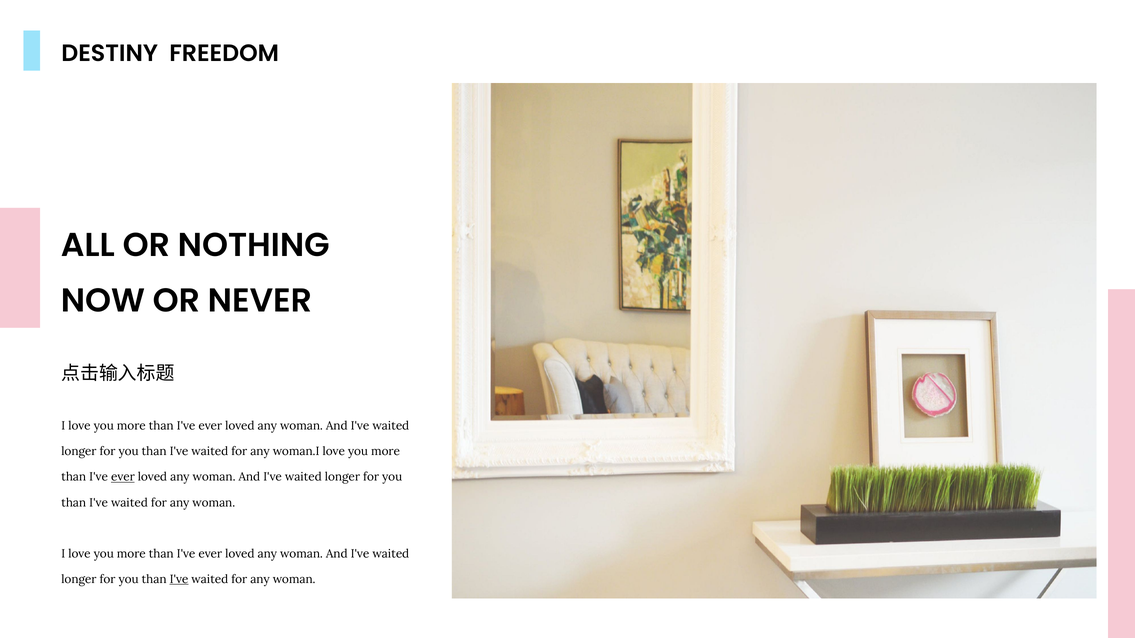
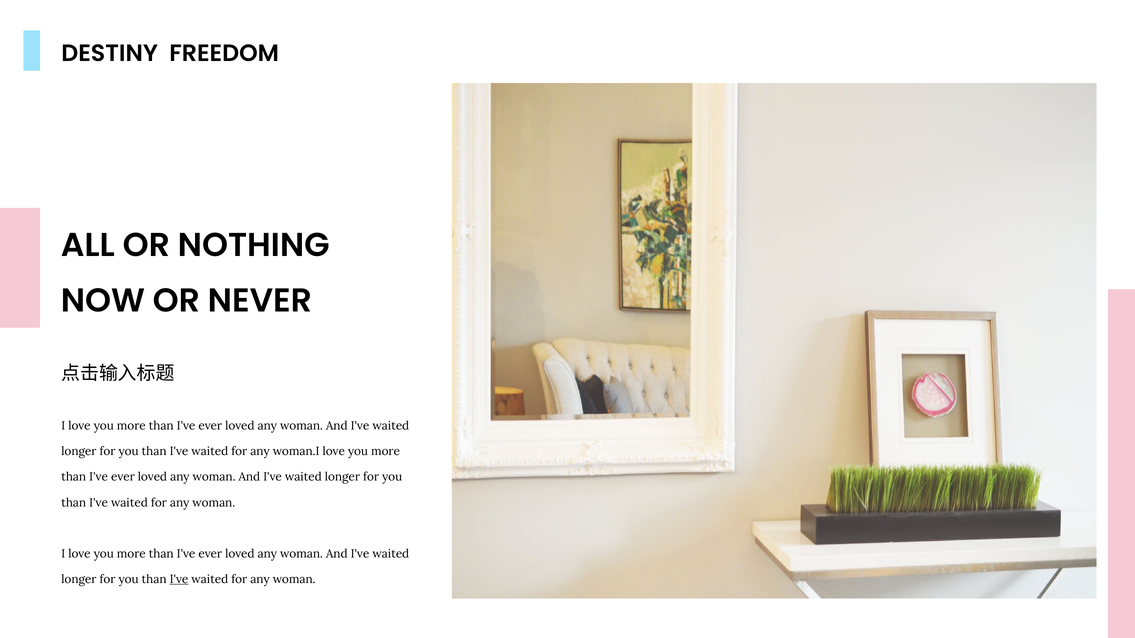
ever underline: present -> none (123, 477)
